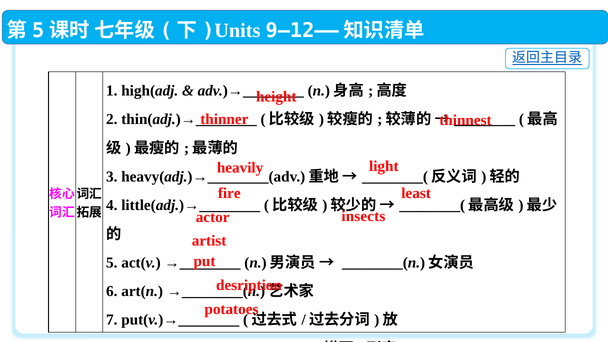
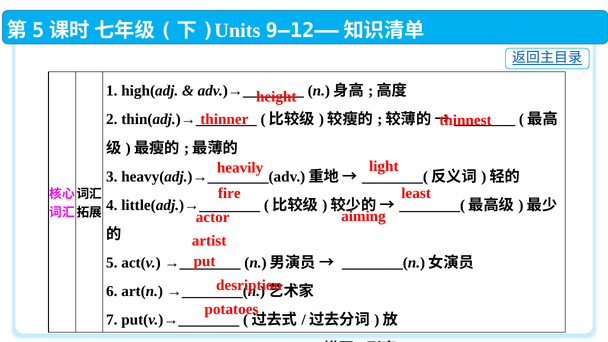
insects: insects -> aiming (363, 216)
